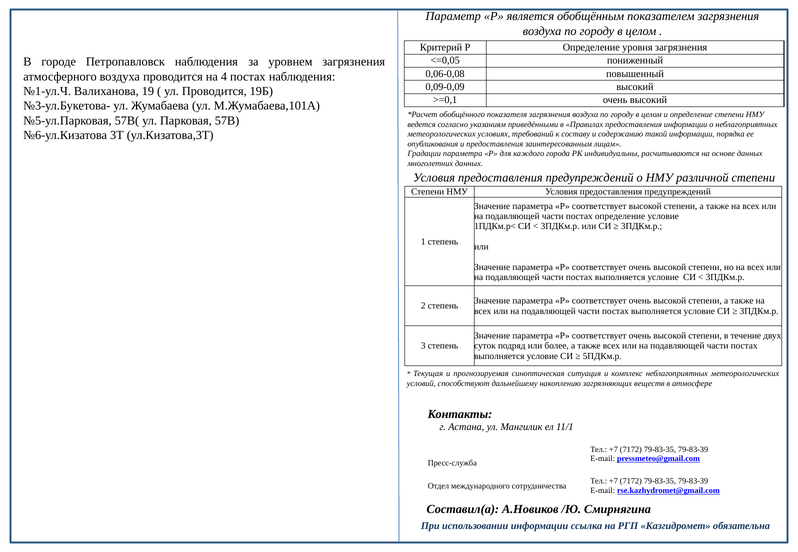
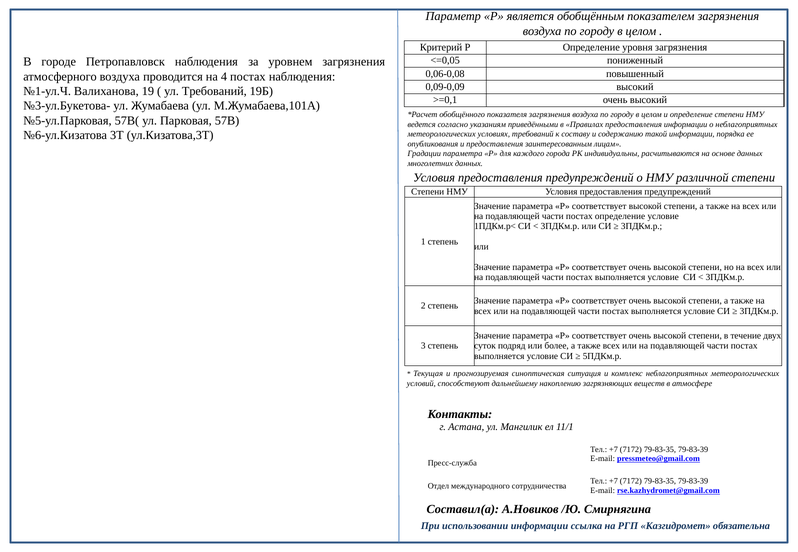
ул Проводится: Проводится -> Требований (214, 91)
